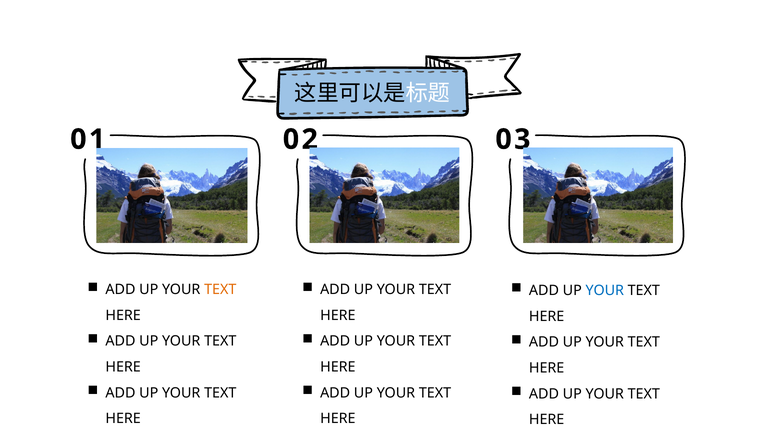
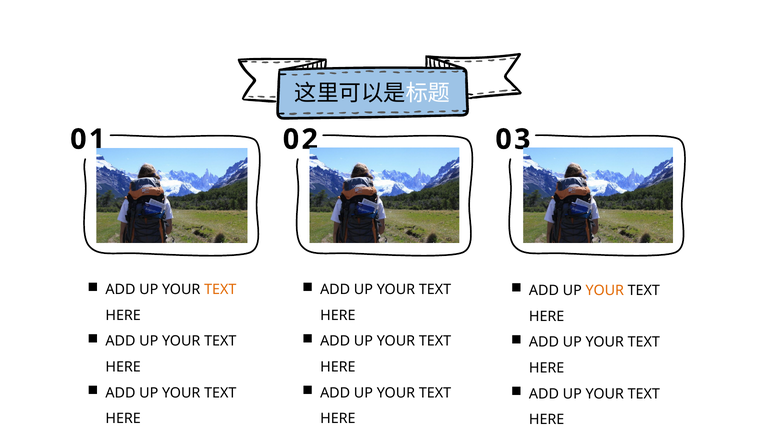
YOUR colour: blue -> orange (605, 290)
